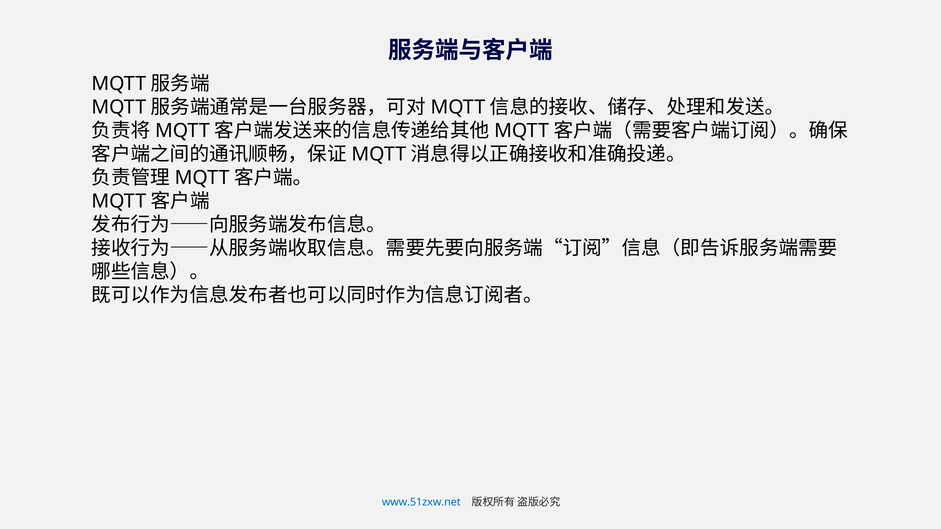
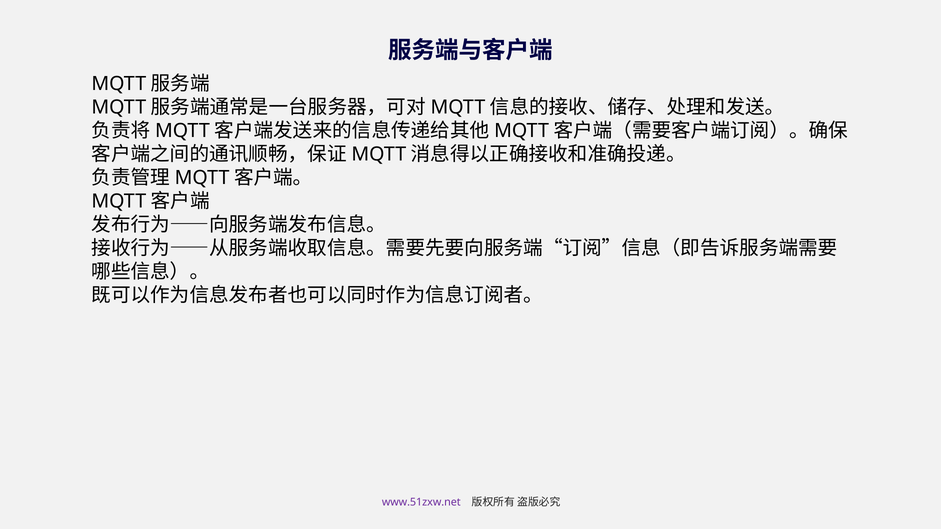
www.51zxw.net colour: blue -> purple (421, 502)
